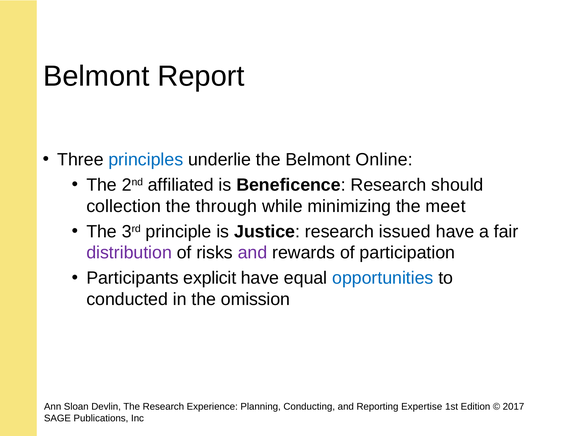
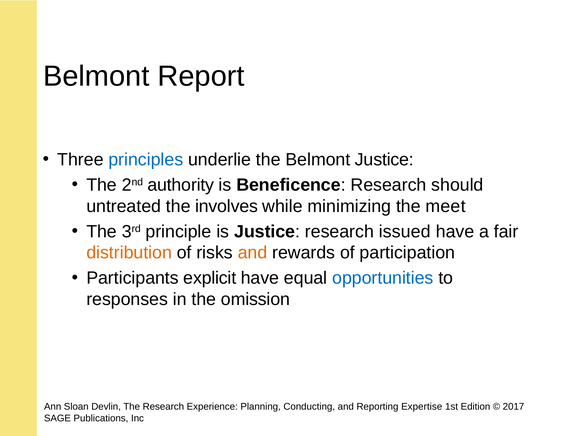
Belmont Online: Online -> Justice (384, 159)
affiliated: affiliated -> authority (181, 185)
collection: collection -> untreated (124, 206)
through: through -> involves (227, 206)
distribution colour: purple -> orange (129, 253)
and colour: purple -> orange (253, 253)
conducted: conducted -> responses (127, 299)
